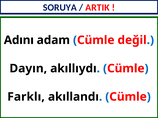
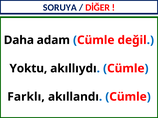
ARTIK: ARTIK -> DİĞER (98, 8)
Adını: Adını -> Daha (19, 40)
Dayın: Dayın -> Yoktu (28, 69)
